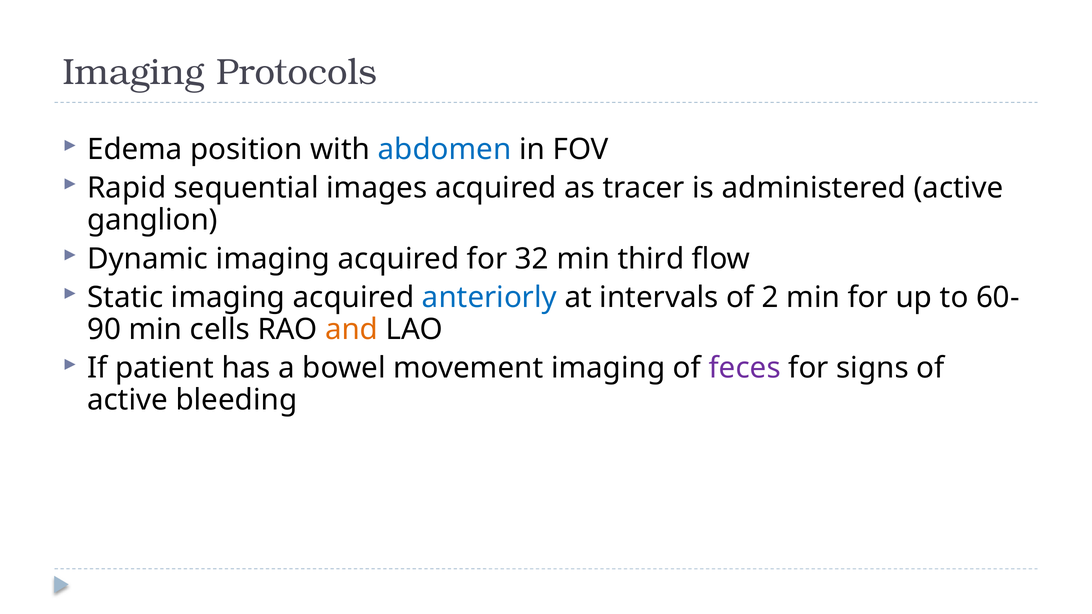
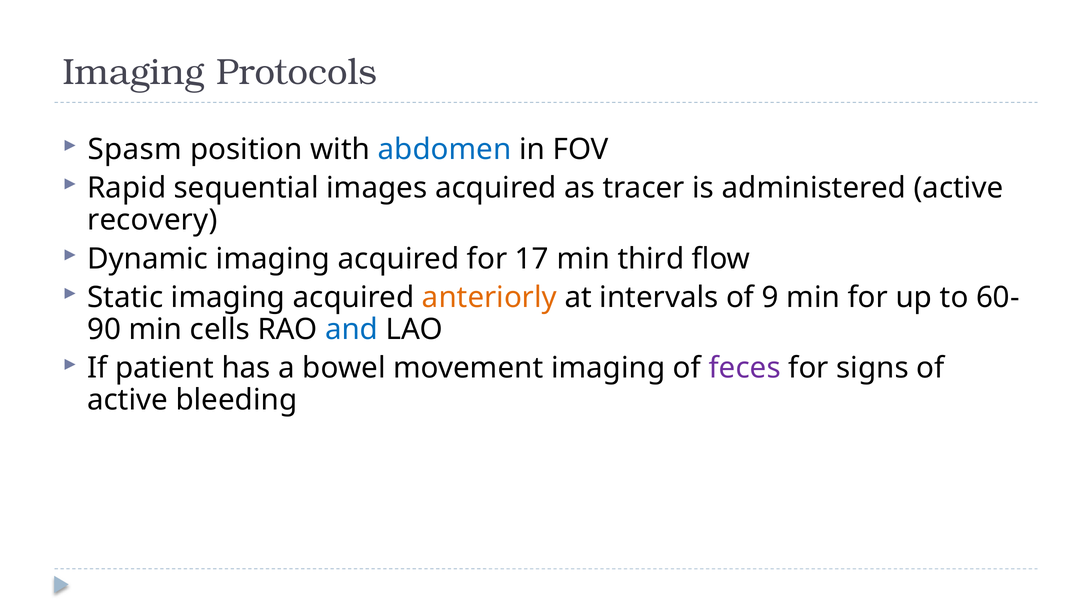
Edema: Edema -> Spasm (135, 149)
ganglion: ganglion -> recovery (152, 220)
32: 32 -> 17 (532, 259)
anteriorly colour: blue -> orange (489, 298)
2: 2 -> 9 (770, 298)
and colour: orange -> blue (352, 330)
